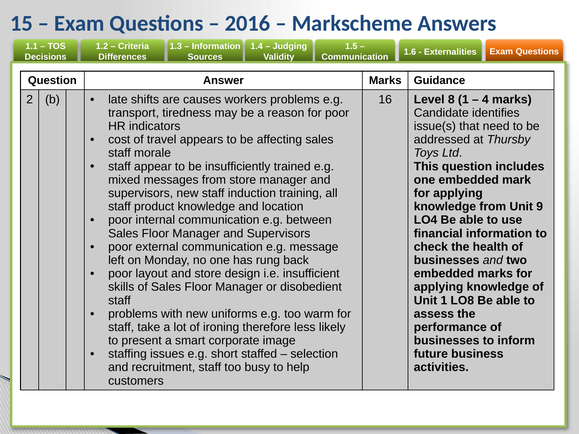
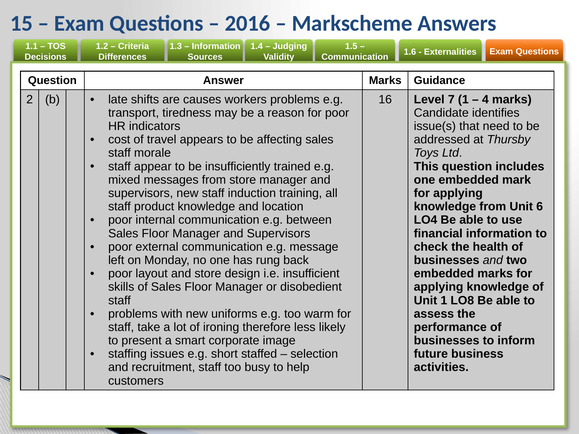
8: 8 -> 7 (451, 99)
9: 9 -> 6 (540, 207)
